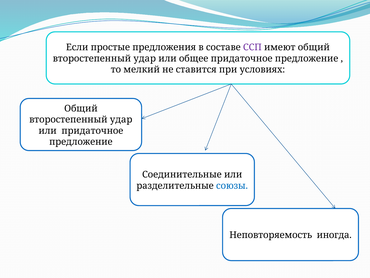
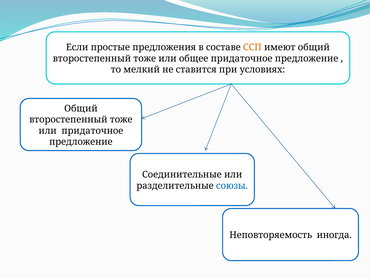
ССП colour: purple -> orange (252, 47)
удар: удар -> тоже (145, 58)
удар: удар -> тоже (121, 119)
